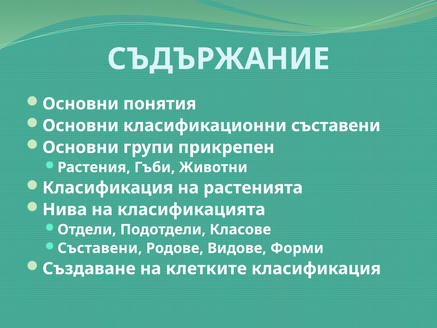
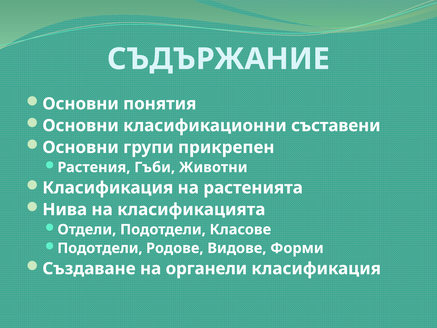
Съставени: Съставени -> Подотдели (100, 248)
клетките: клетките -> органели (206, 268)
